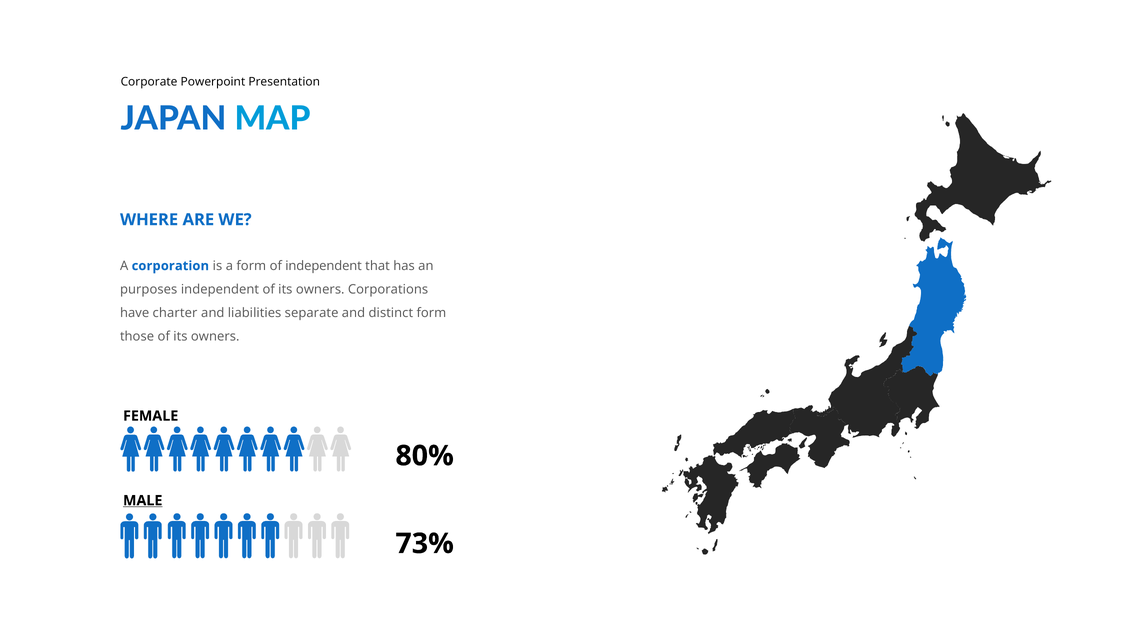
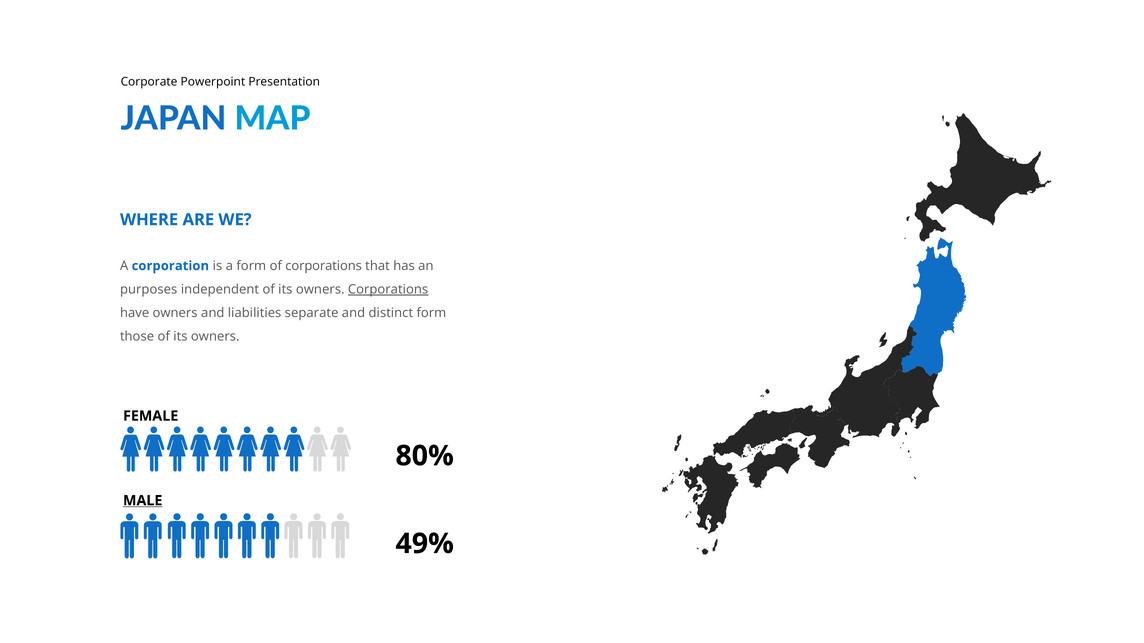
of independent: independent -> corporations (324, 266)
Corporations underline: none -> present (388, 290)
have charter: charter -> owners (175, 313)
73%: 73% -> 49% (425, 544)
